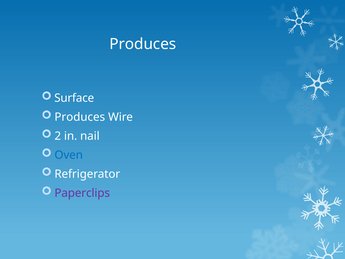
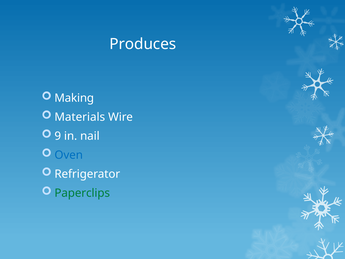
Surface: Surface -> Making (74, 98)
Produces: Produces -> Materials (80, 117)
2: 2 -> 9 (58, 136)
Paperclips colour: purple -> green (82, 193)
